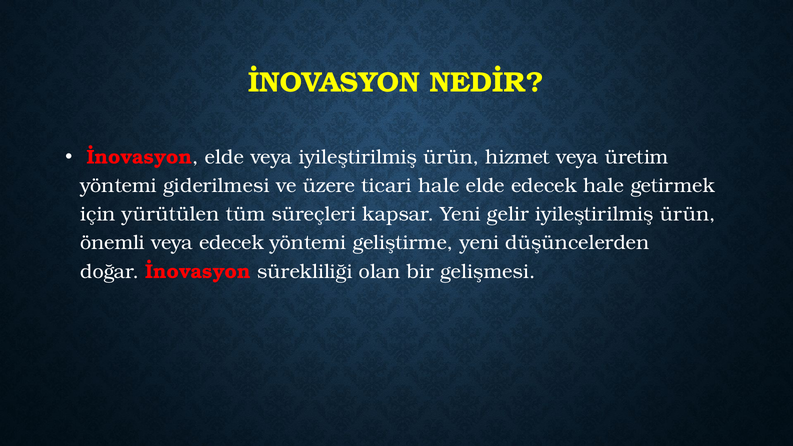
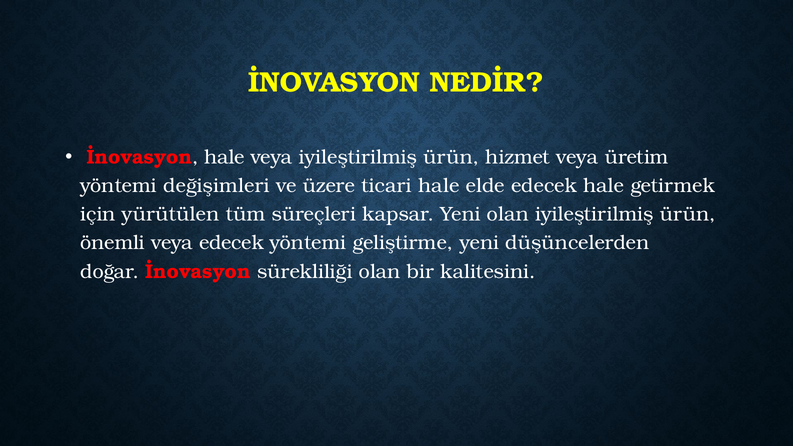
İnovasyon elde: elde -> hale (225, 157)
giderilmesi: giderilmesi -> değişimleri (216, 186)
Yeni gelir: gelir -> olan (508, 214)
gelişmesi: gelişmesi -> kalitesini (488, 272)
